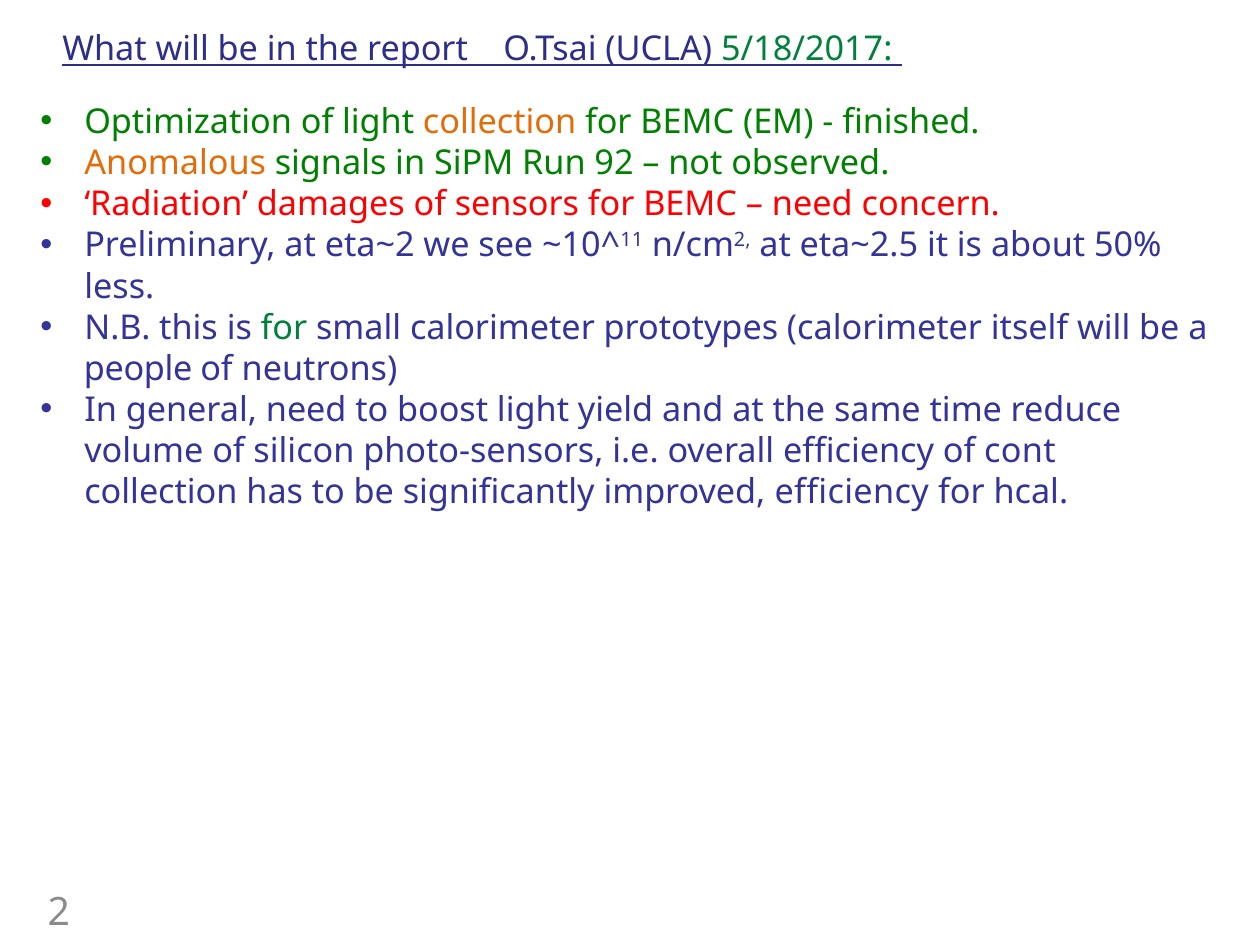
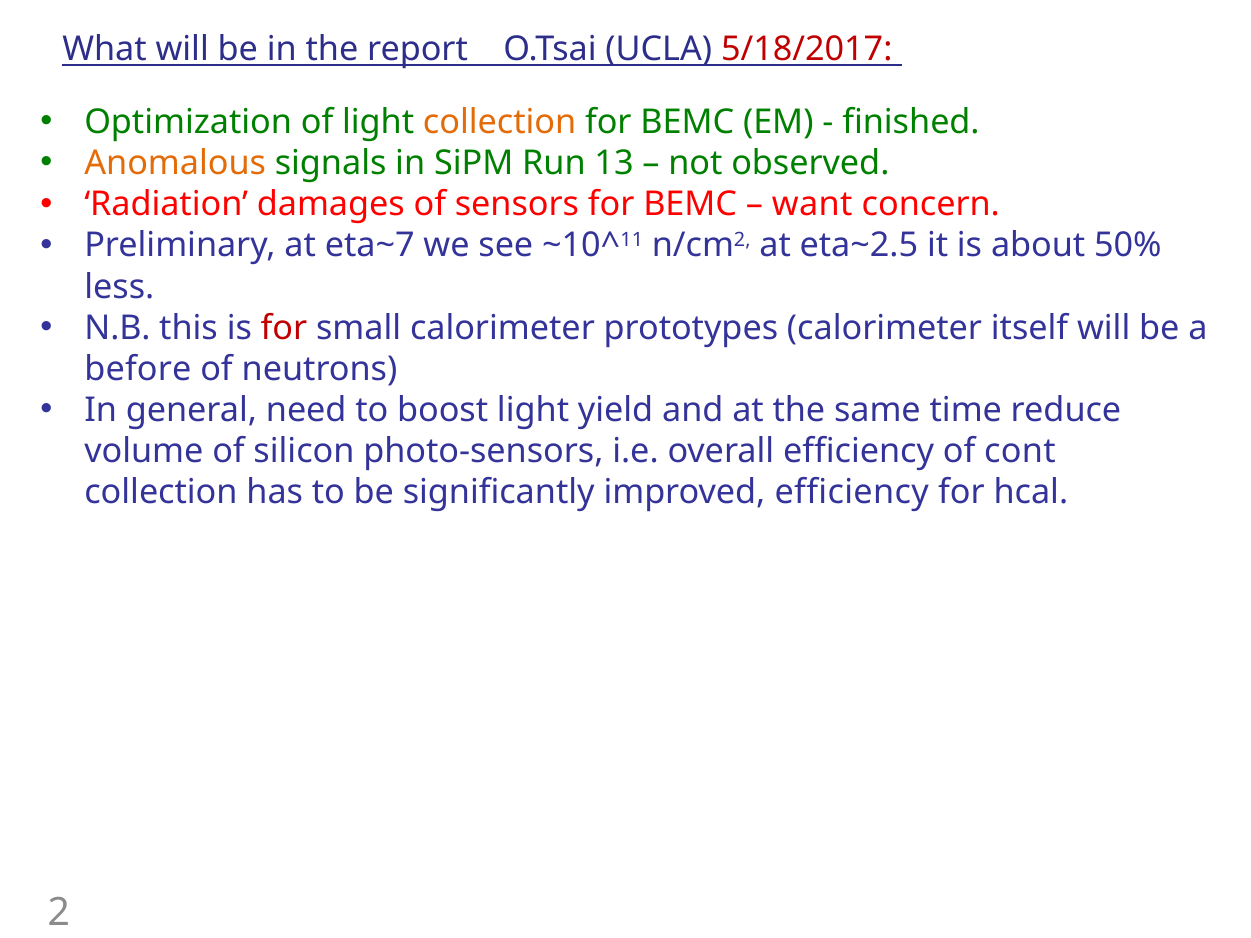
5/18/2017 colour: green -> red (807, 49)
92: 92 -> 13 (614, 164)
need: need -> want (812, 205)
eta~2: eta~2 -> eta~7 (370, 246)
for colour: green -> red (284, 328)
people: people -> before (138, 369)
